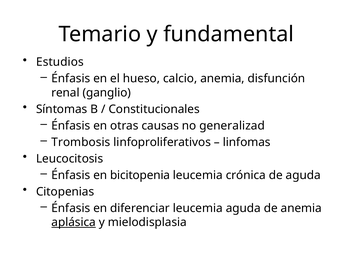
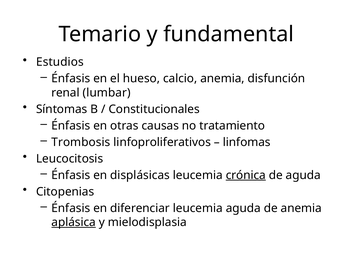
ganglio: ganglio -> lumbar (107, 93)
generalizad: generalizad -> tratamiento (232, 126)
bicitopenia: bicitopenia -> displásicas (140, 175)
crónica underline: none -> present (246, 175)
